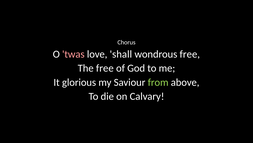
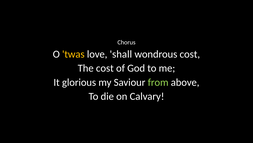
twas colour: pink -> yellow (73, 54)
wondrous free: free -> cost (190, 54)
The free: free -> cost (105, 68)
